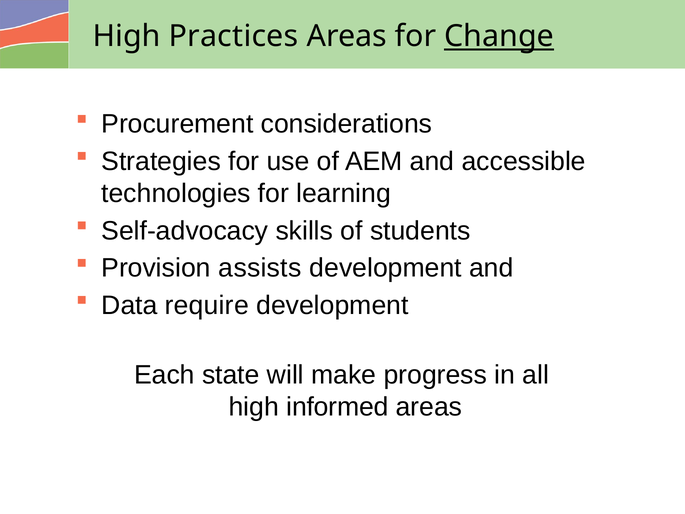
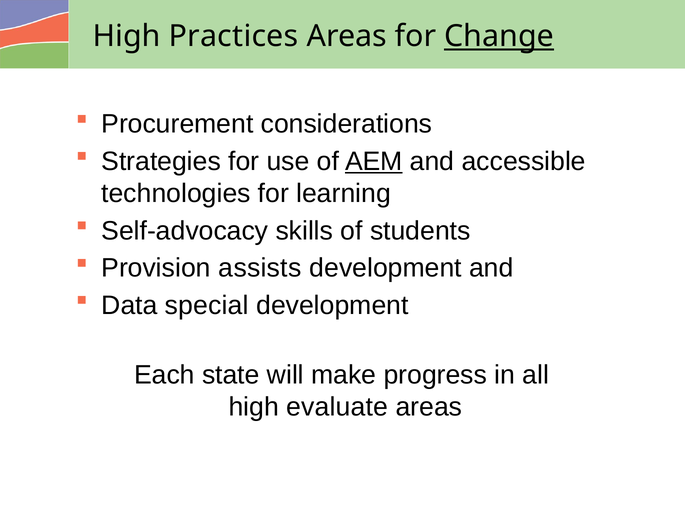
AEM underline: none -> present (374, 161)
require: require -> special (207, 305)
informed: informed -> evaluate (337, 407)
